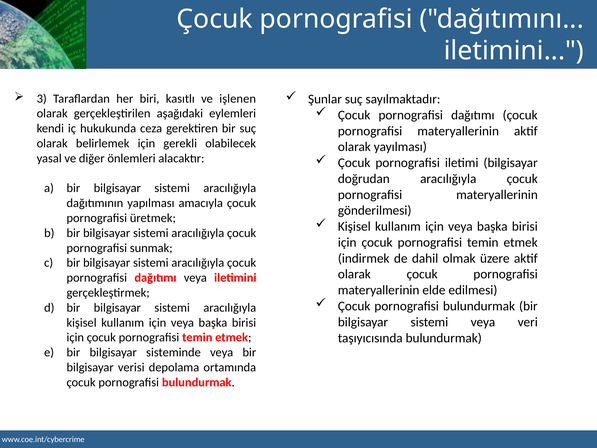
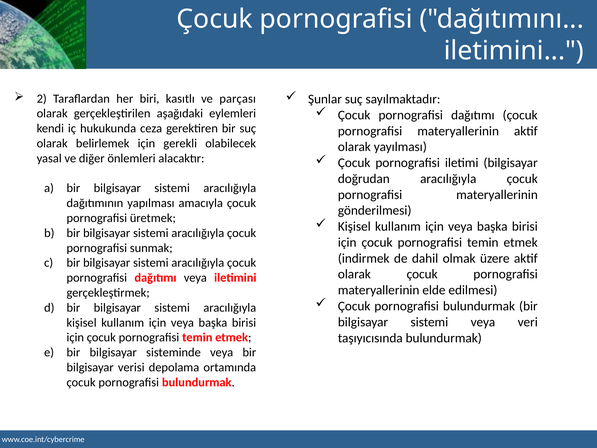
3: 3 -> 2 (42, 99)
işlenen: işlenen -> parçası (238, 99)
